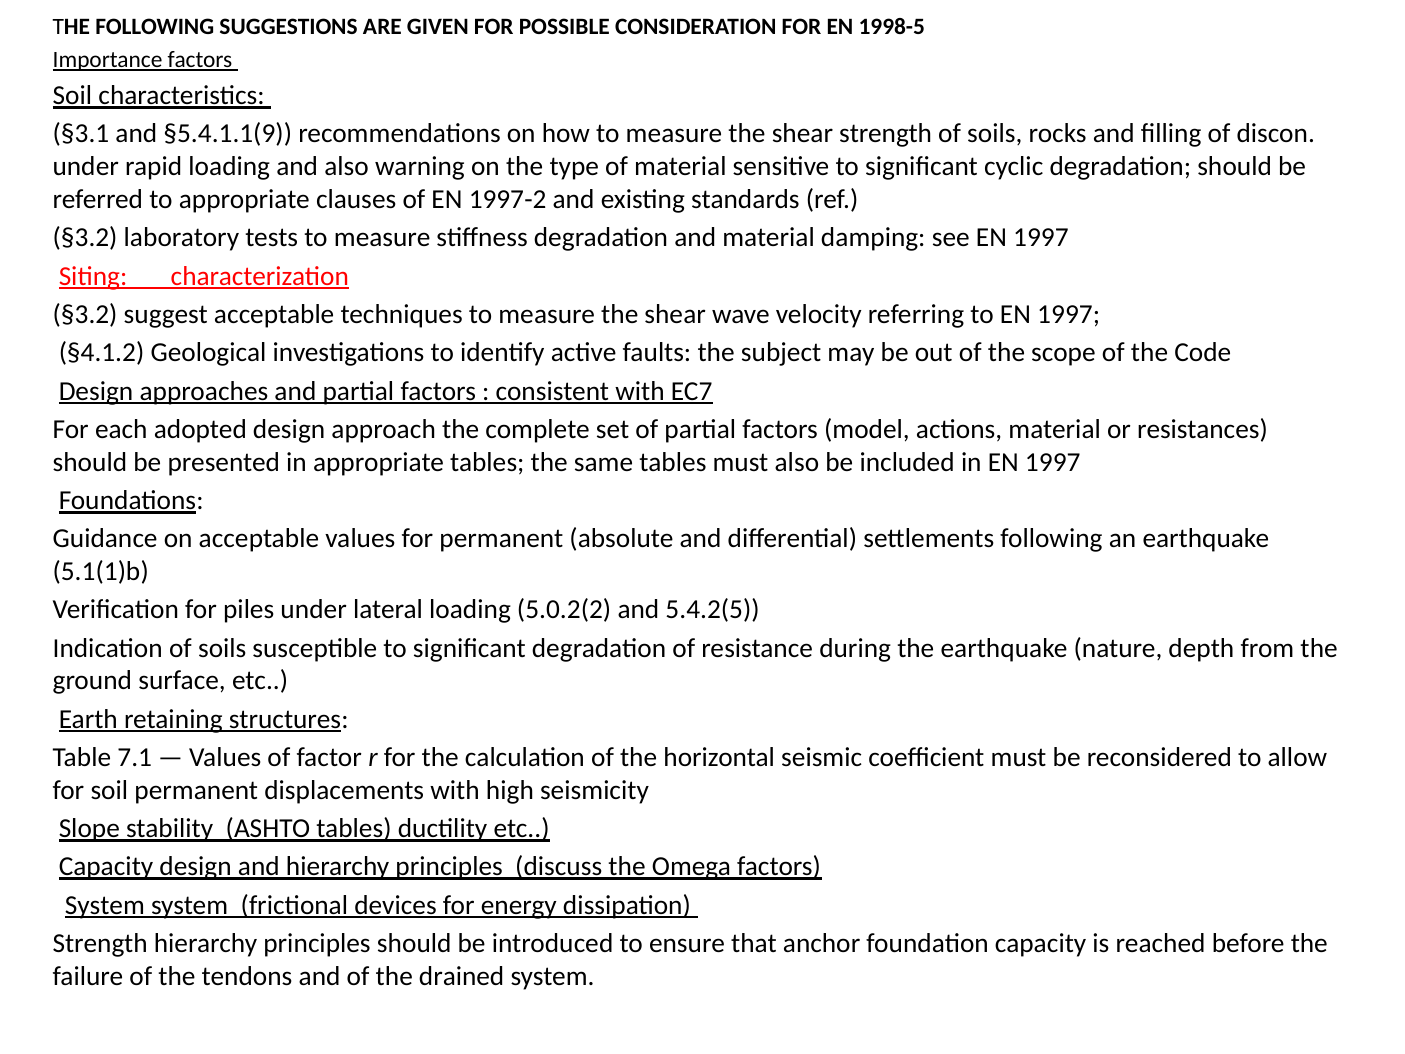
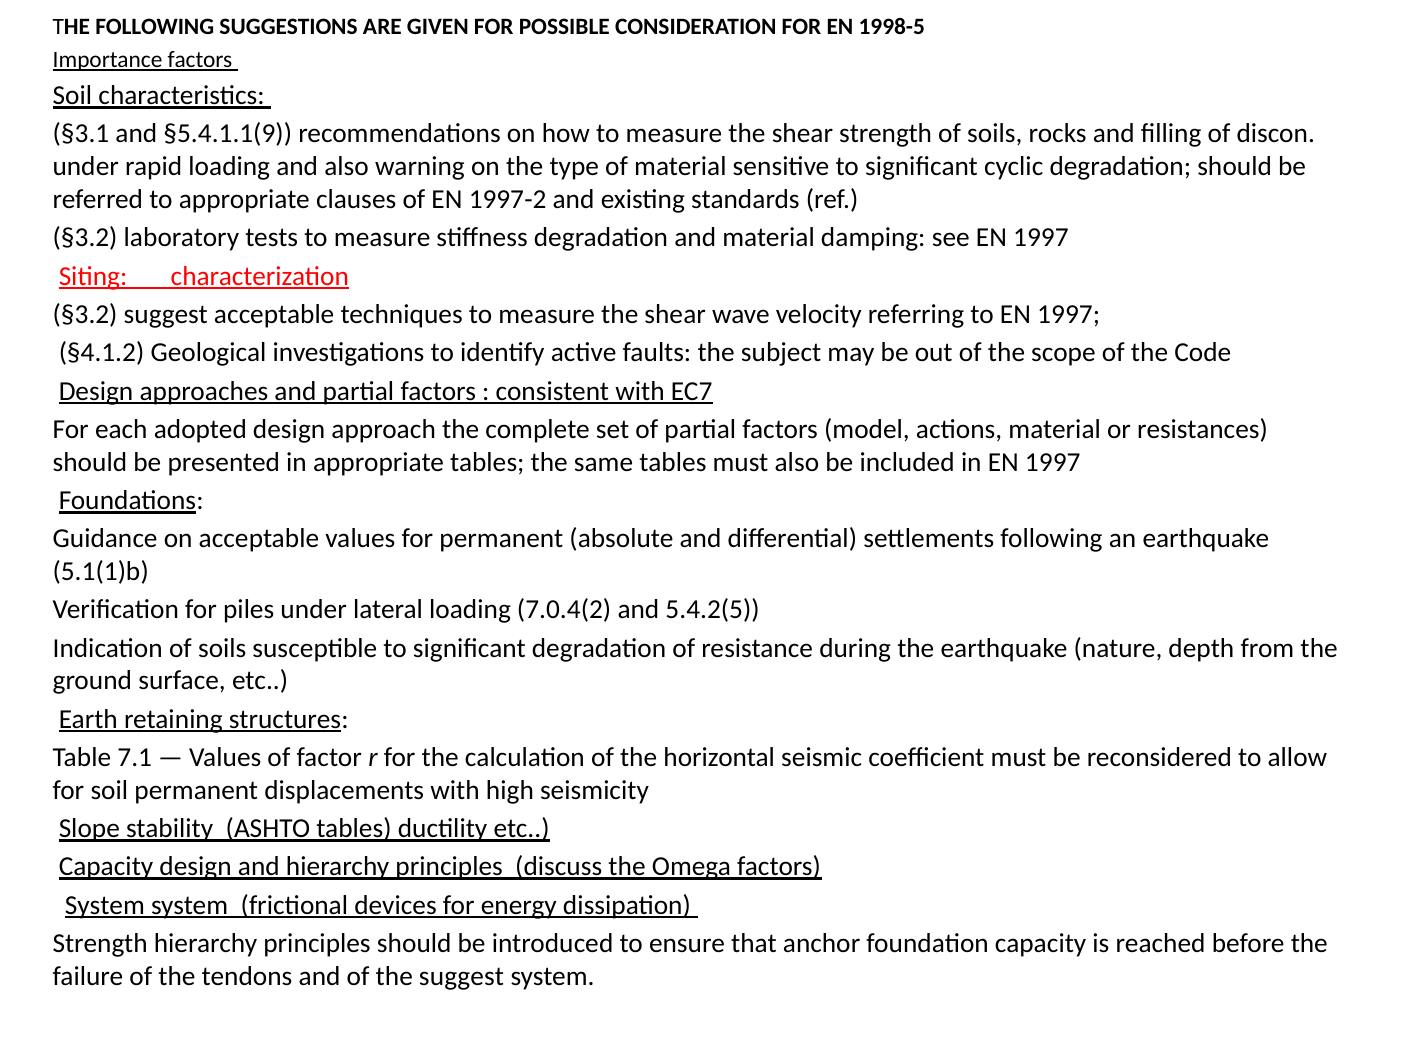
5.0.2(2: 5.0.2(2 -> 7.0.4(2 (564, 610)
the drained: drained -> suggest (462, 976)
